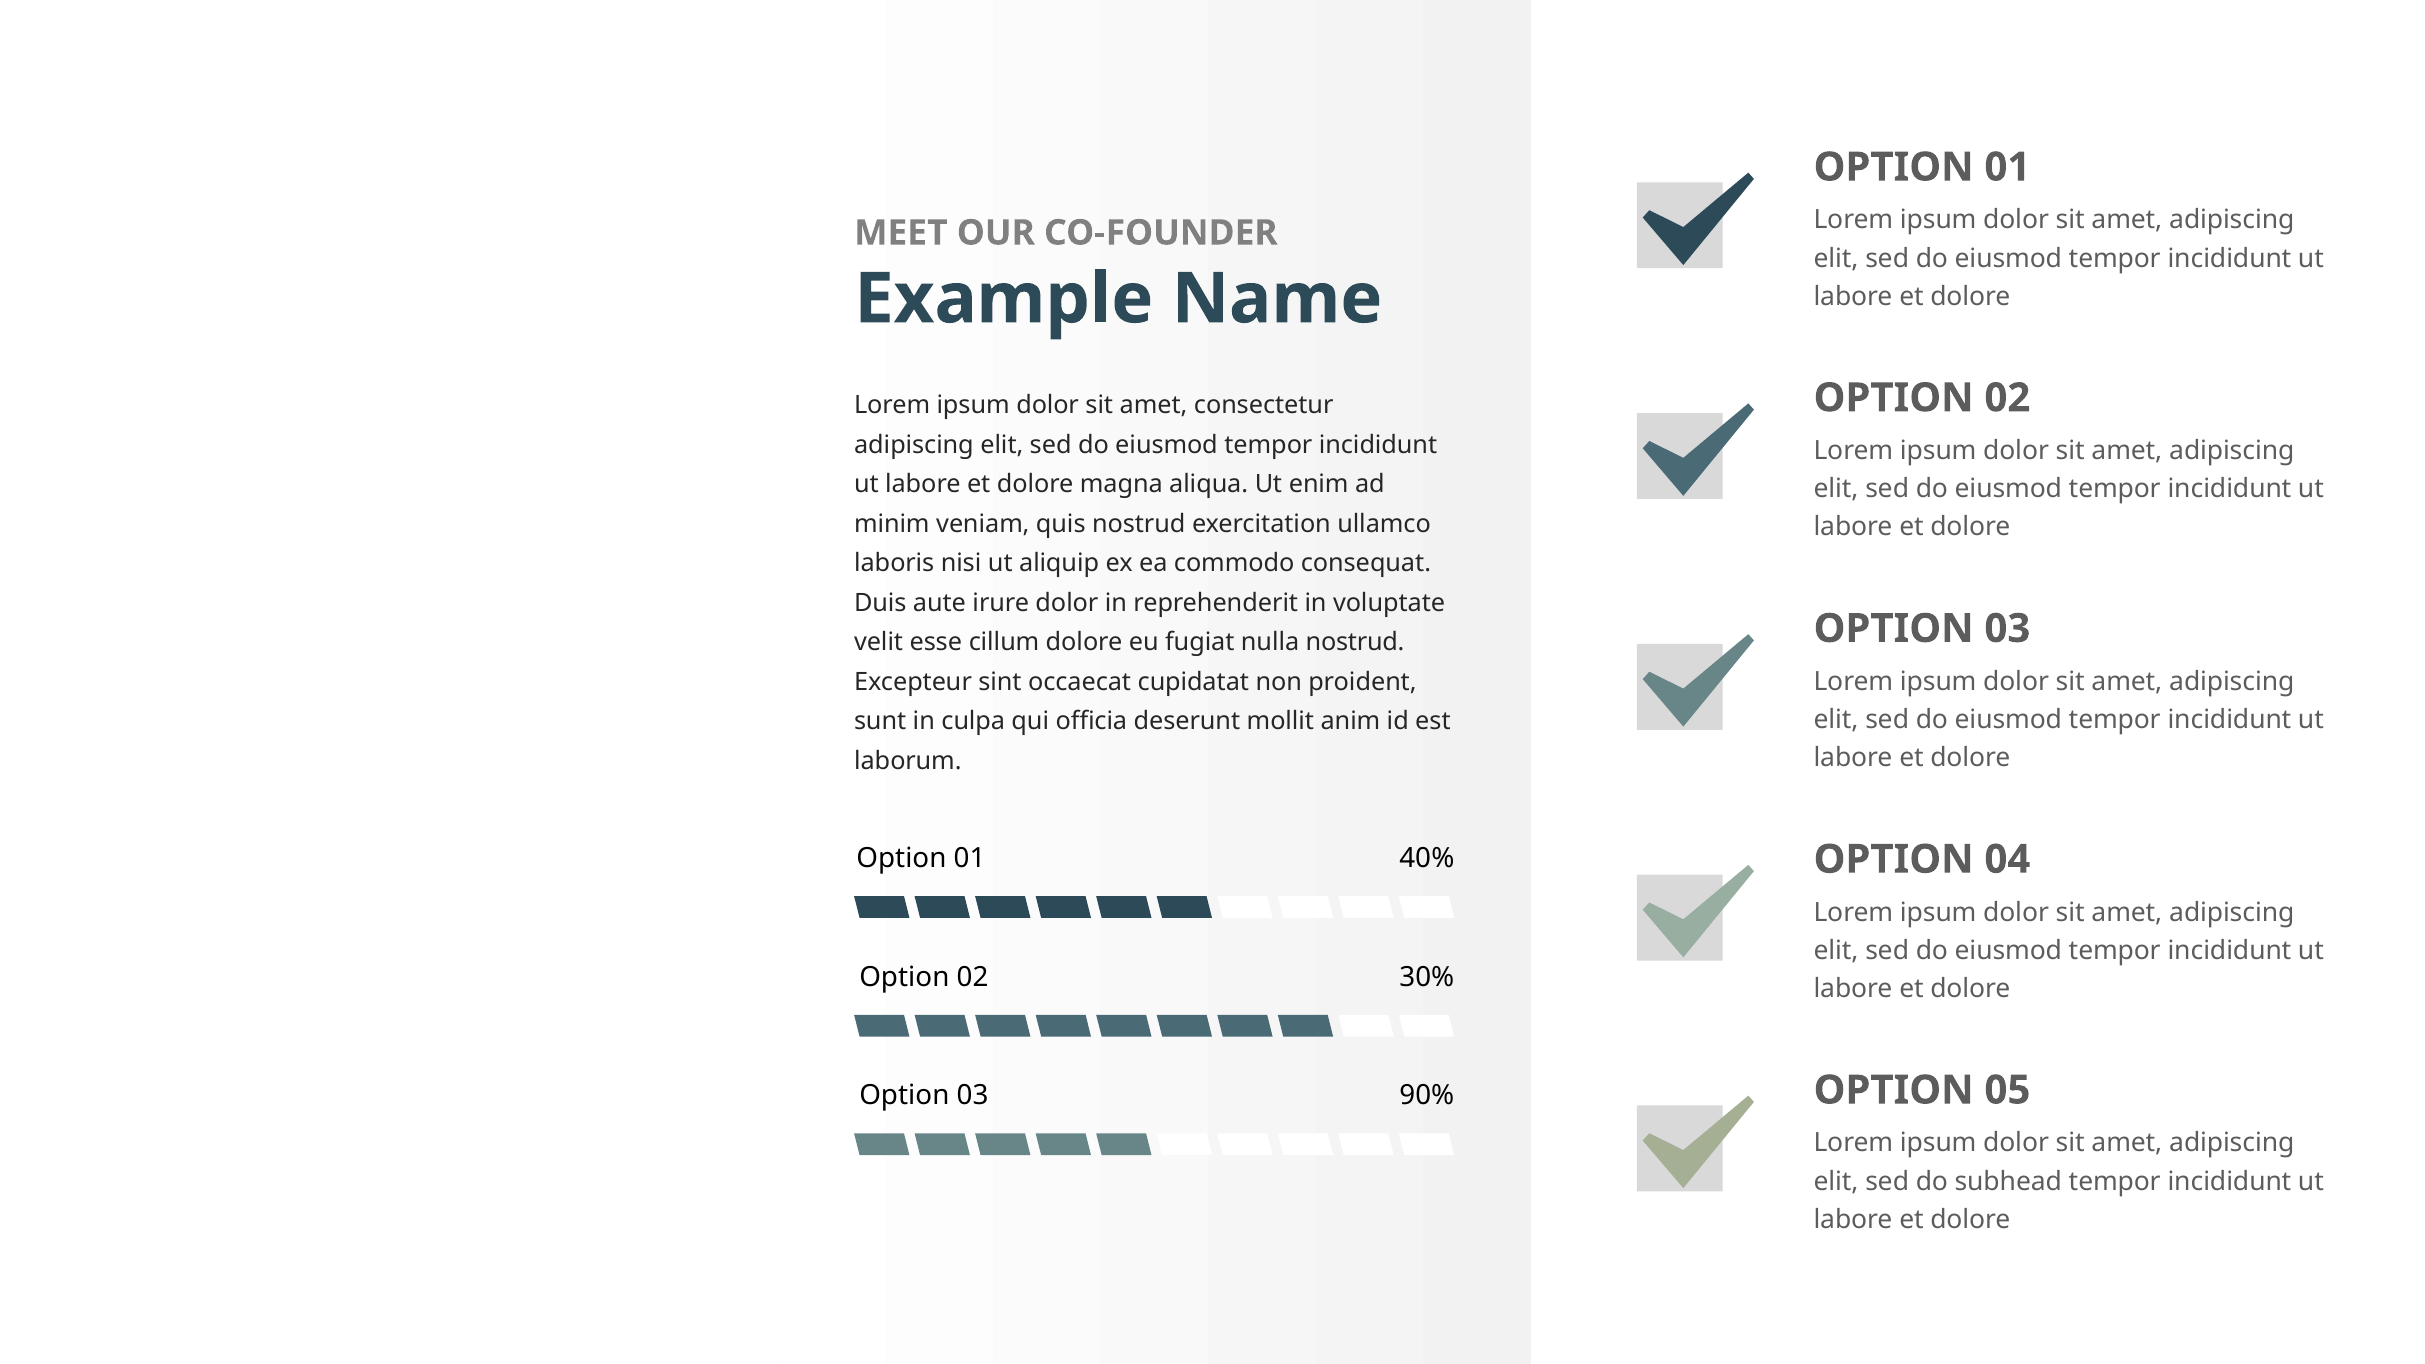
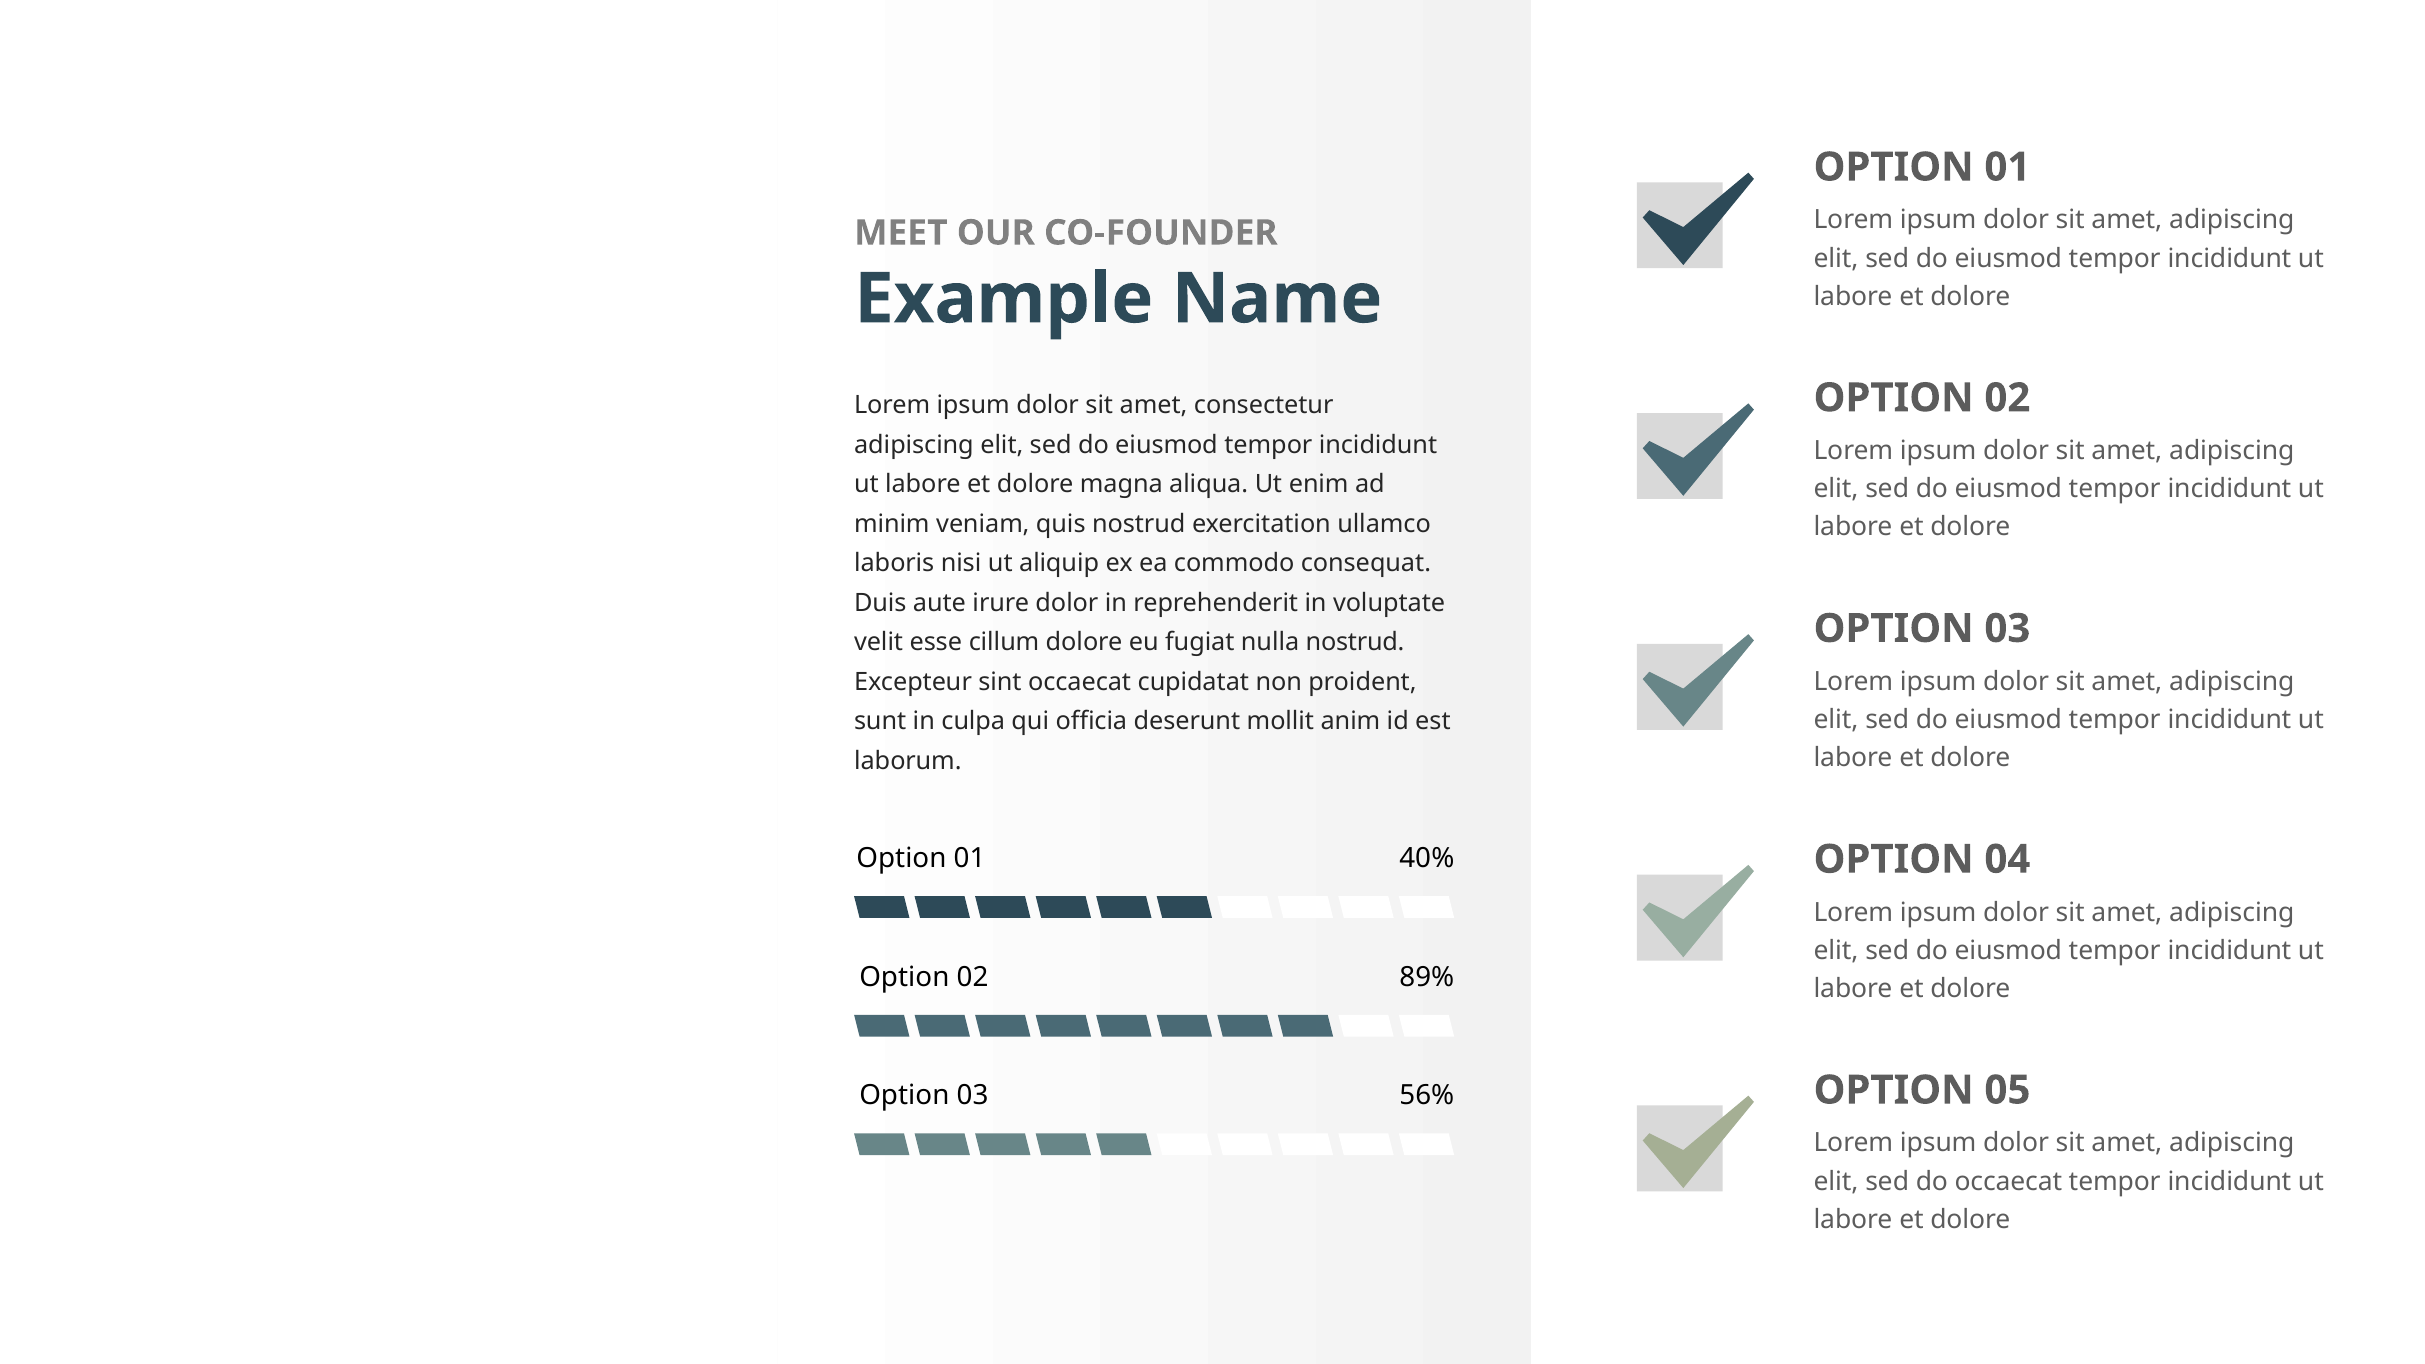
30%: 30% -> 89% (1427, 977)
90%: 90% -> 56% (1427, 1096)
do subhead: subhead -> occaecat (2008, 1181)
